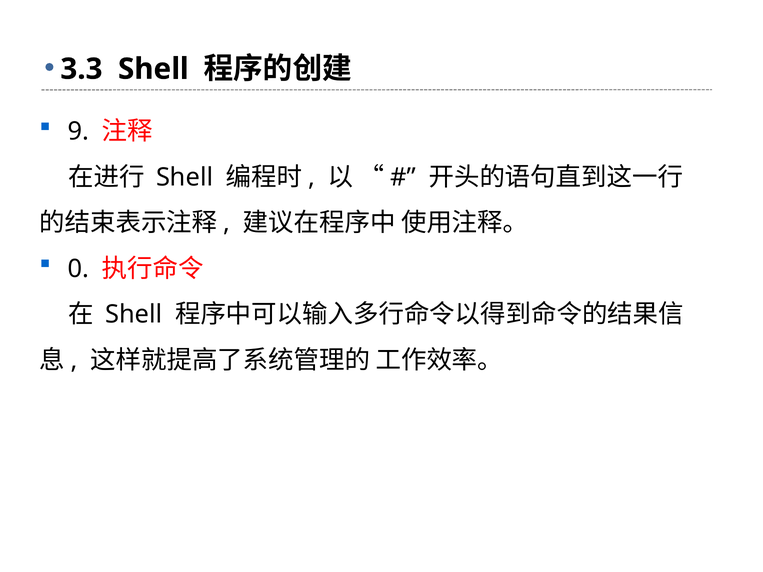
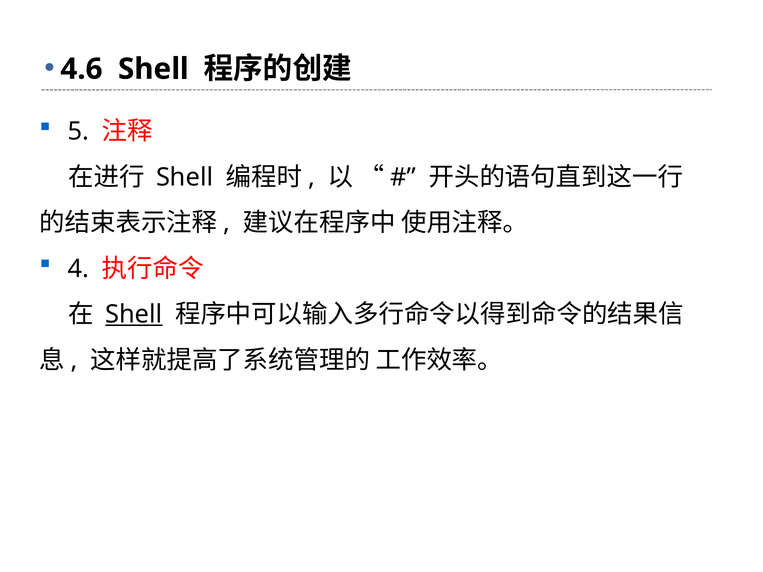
3.3: 3.3 -> 4.6 (81, 69)
9: 9 -> 5 (79, 131)
0: 0 -> 4 (79, 269)
Shell underline: none -> present (134, 315)
